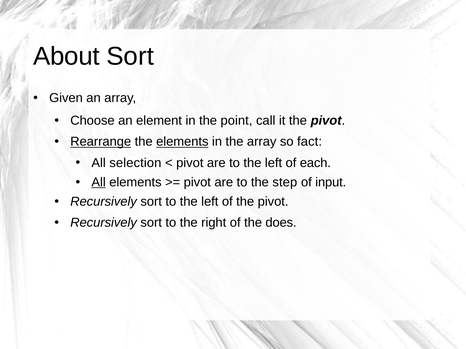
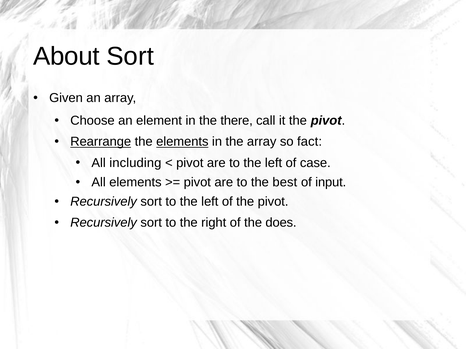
point: point -> there (237, 121)
selection: selection -> including (135, 163)
each: each -> case (315, 163)
All underline: present -> none (99, 182)
step: step -> best (285, 182)
